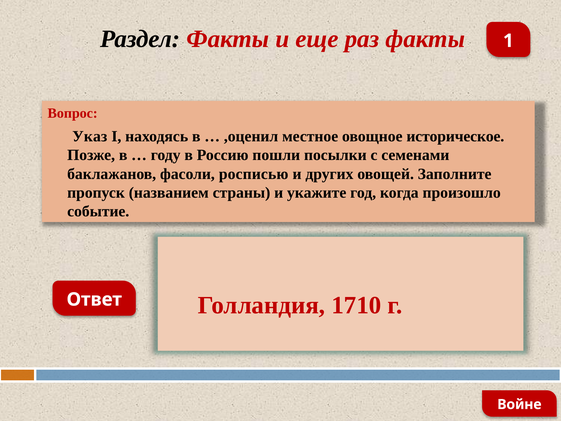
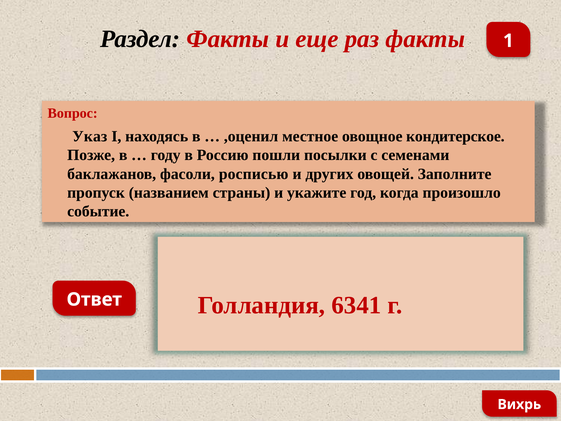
историческое: историческое -> кондитерское (455, 136)
1710: 1710 -> 6341 (356, 305)
Войне: Войне -> Вихрь (519, 404)
